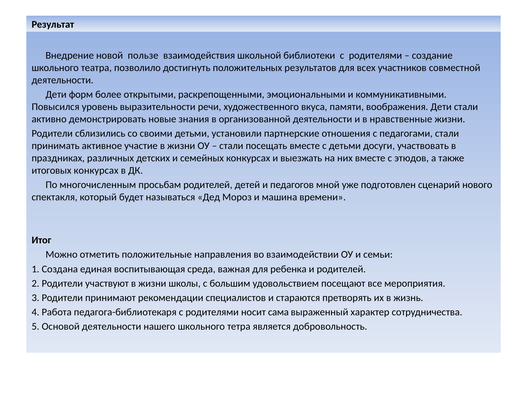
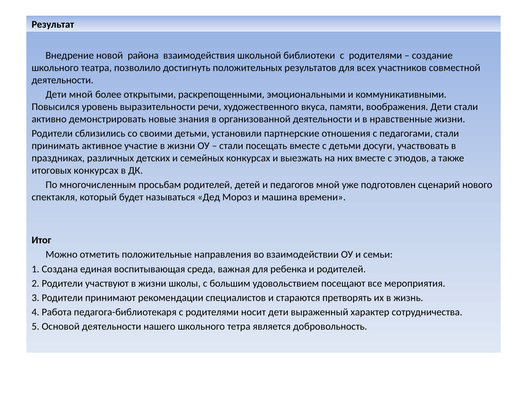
пользе: пользе -> района (143, 56)
Дети форм: форм -> мной (81, 95)
носит сама: сама -> дети (278, 312)
